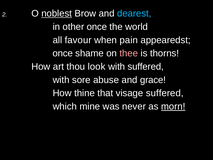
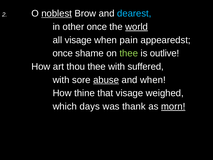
world underline: none -> present (137, 27)
all favour: favour -> visage (78, 40)
thee colour: pink -> light green (129, 53)
thorns: thorns -> outlive (165, 53)
thou look: look -> thee (97, 67)
abuse underline: none -> present (106, 80)
and grace: grace -> when (153, 80)
visage suffered: suffered -> weighed (165, 93)
mine: mine -> days (90, 106)
never: never -> thank (134, 106)
